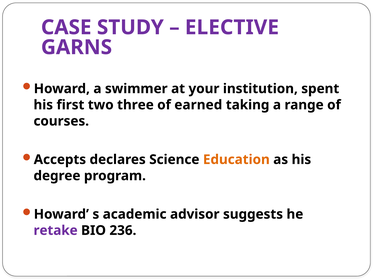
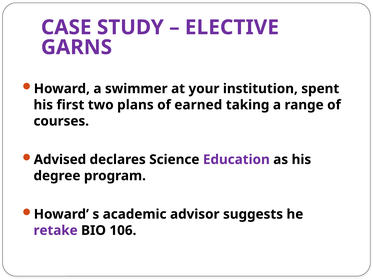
three: three -> plans (135, 105)
Accepts: Accepts -> Advised (60, 159)
Education colour: orange -> purple (236, 159)
236: 236 -> 106 (123, 230)
